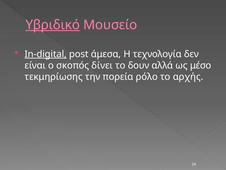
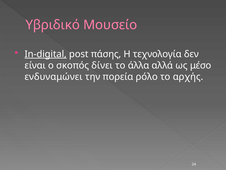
Υβριδικό underline: present -> none (53, 25)
άμεσα: άμεσα -> πάσης (106, 54)
δουν: δουν -> άλλα (139, 65)
τεκμηρίωσης: τεκμηρίωσης -> ενδυναμώνει (54, 77)
